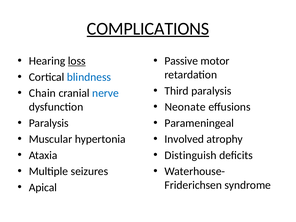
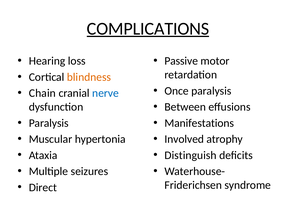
loss underline: present -> none (77, 61)
blindness colour: blue -> orange (89, 77)
Third: Third -> Once (177, 91)
Neonate: Neonate -> Between (185, 107)
Parameningeal: Parameningeal -> Manifestations (199, 123)
Apical: Apical -> Direct (43, 187)
